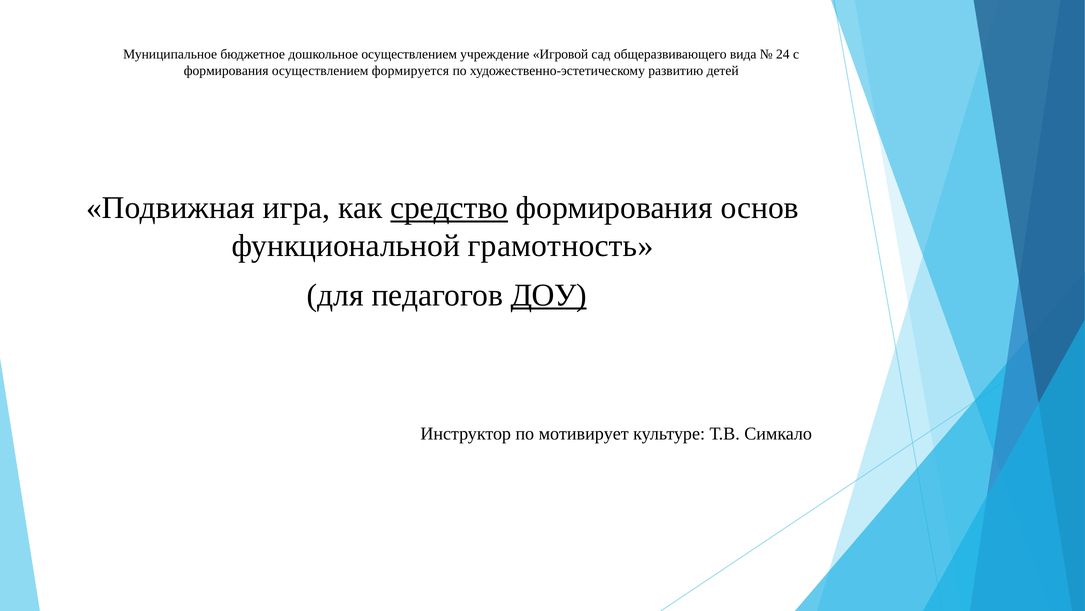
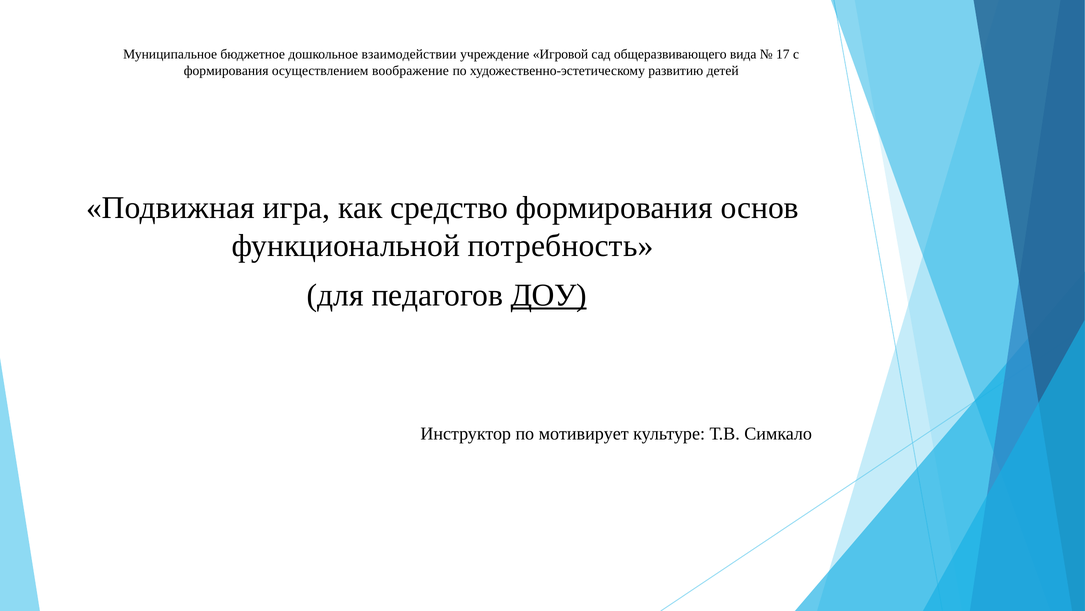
дошкольное осуществлением: осуществлением -> взаимодействии (409, 54)
24: 24 -> 17 (783, 54)
формируется: формируется -> воображение (410, 71)
средство underline: present -> none (449, 208)
грамотность: грамотность -> потребность (561, 245)
